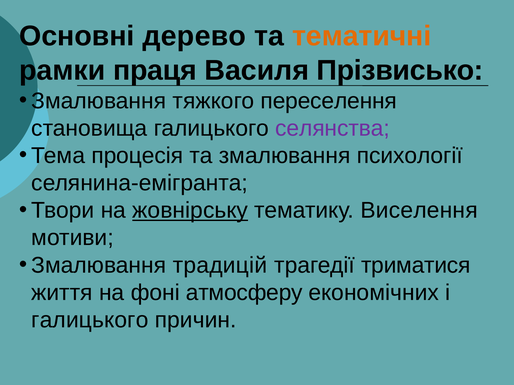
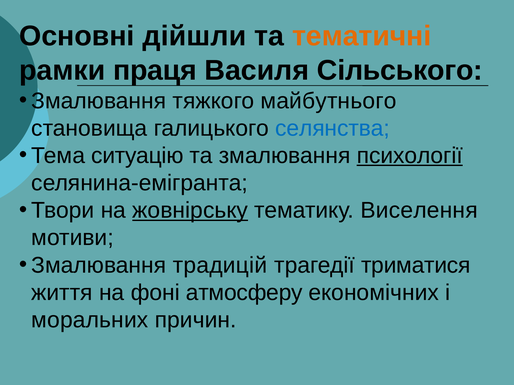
дерево: дерево -> дійшли (194, 36)
Прізвисько: Прізвисько -> Сільського (400, 71)
переселення: переселення -> майбутнього (329, 101)
селянства colour: purple -> blue (333, 128)
процесія: процесія -> ситуацію (137, 156)
психології underline: none -> present (410, 156)
галицького: галицького -> моральних (90, 320)
